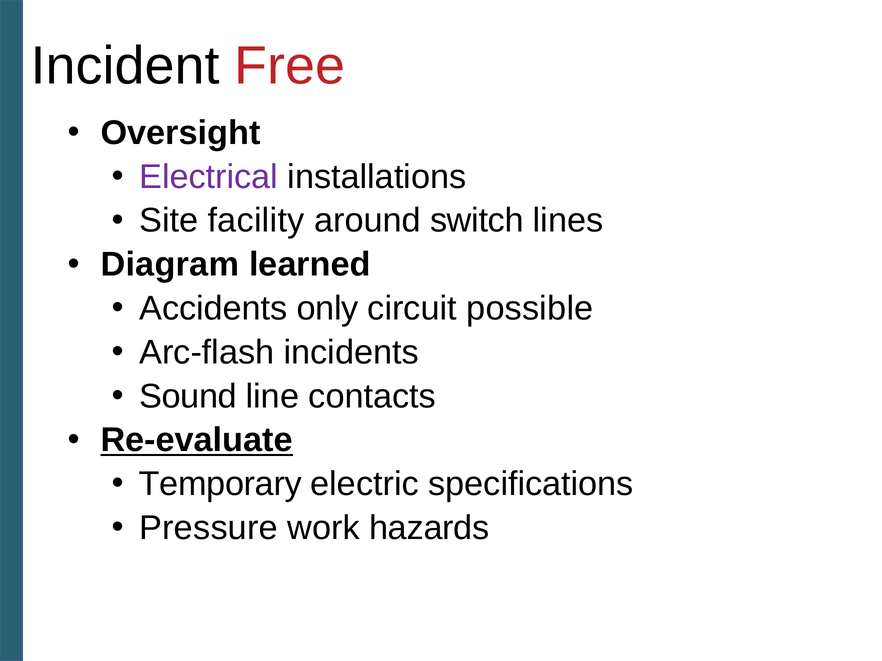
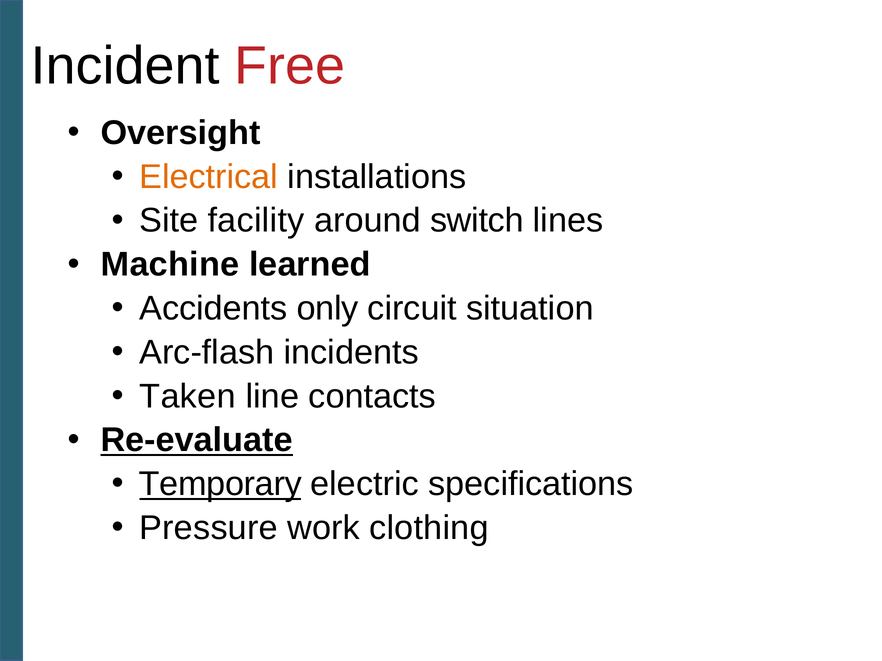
Electrical colour: purple -> orange (209, 177)
Diagram: Diagram -> Machine (170, 265)
possible: possible -> situation (530, 309)
Sound: Sound -> Taken (188, 397)
Temporary underline: none -> present (220, 484)
hazards: hazards -> clothing (429, 528)
